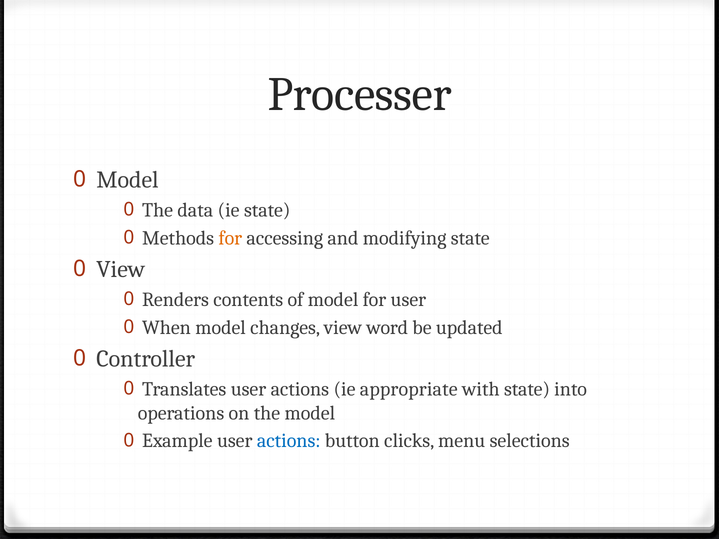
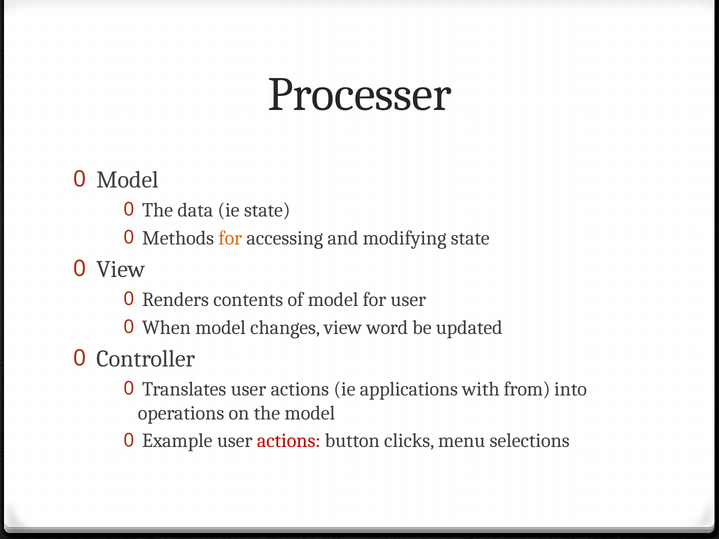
appropriate: appropriate -> applications (409, 389)
with state: state -> from (527, 389)
actions colour: blue -> red (289, 441)
